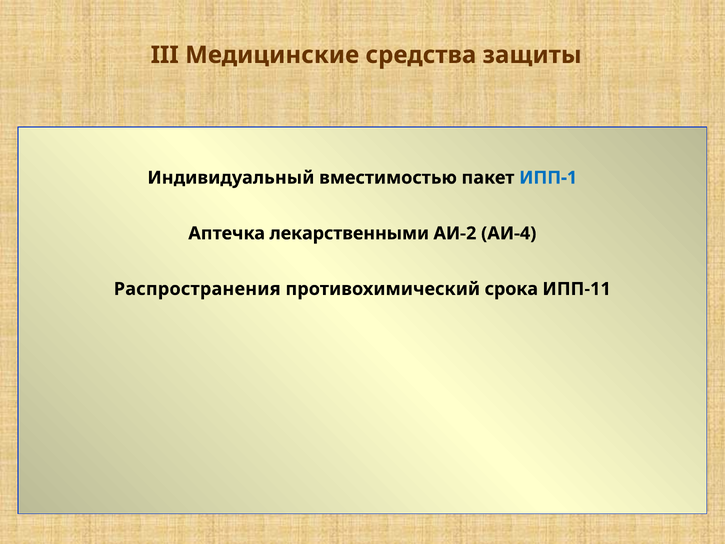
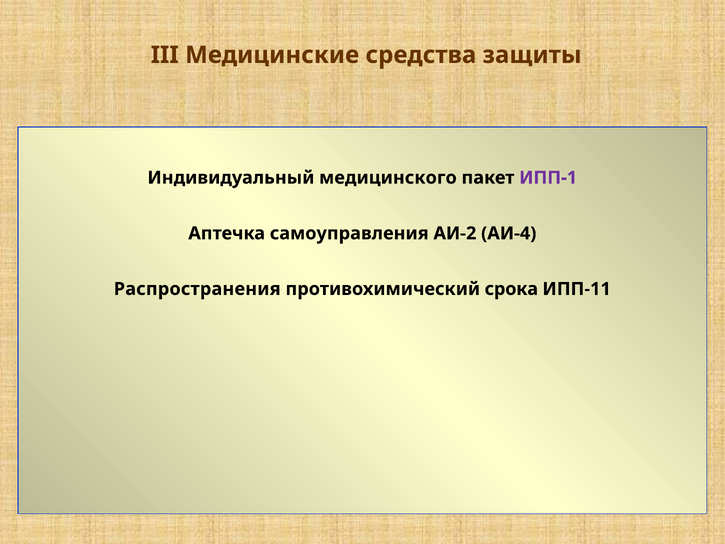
вместимостью: вместимостью -> медицинского (388, 178)
ИПП-1 colour: blue -> purple (548, 178)
лекарственными: лекарственными -> самоуправления (349, 233)
